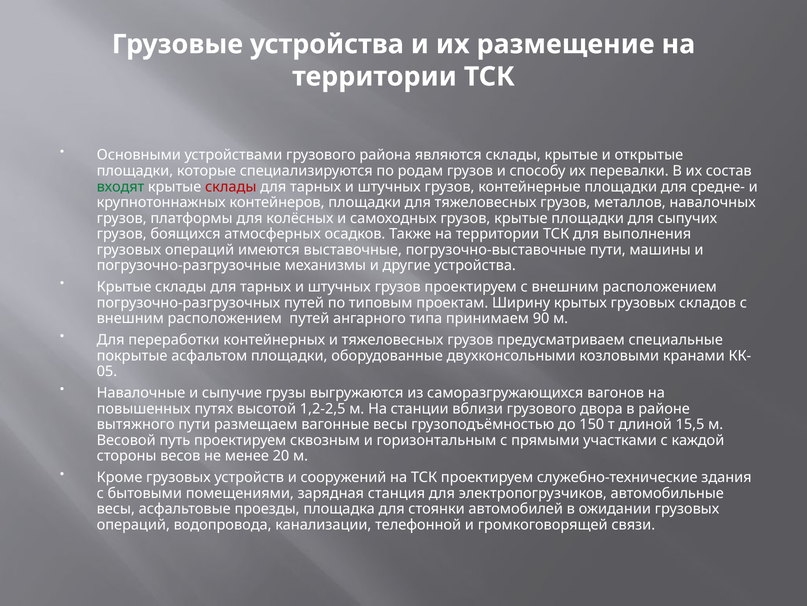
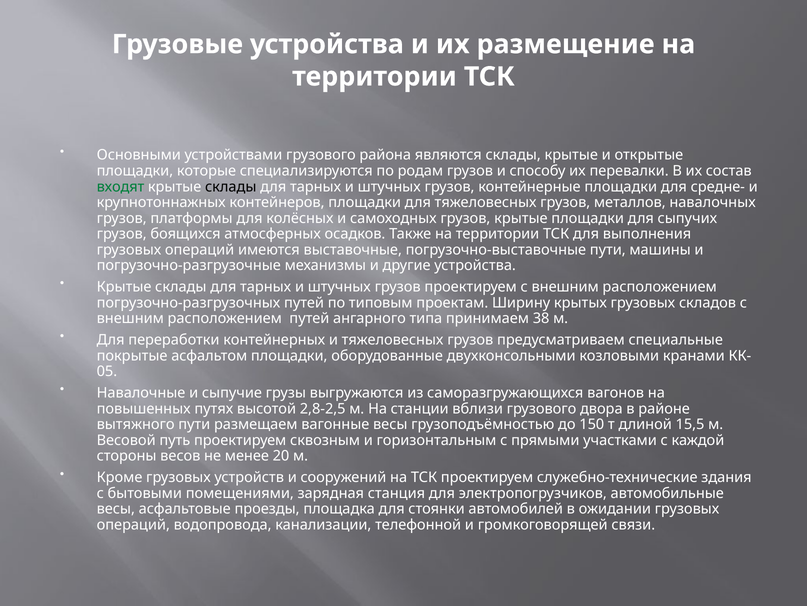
склады colour: red -> black (231, 186)
90: 90 -> 38 (541, 318)
1,2-2,5: 1,2-2,5 -> 2,8-2,5 (323, 408)
